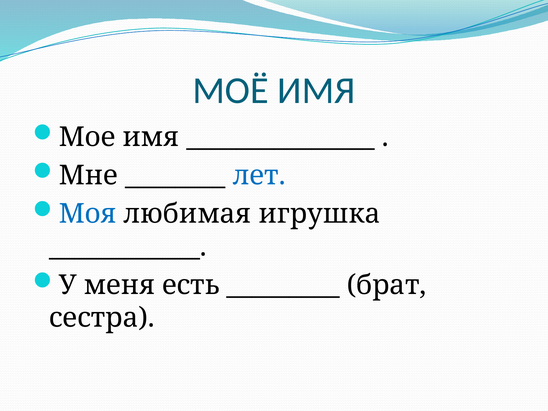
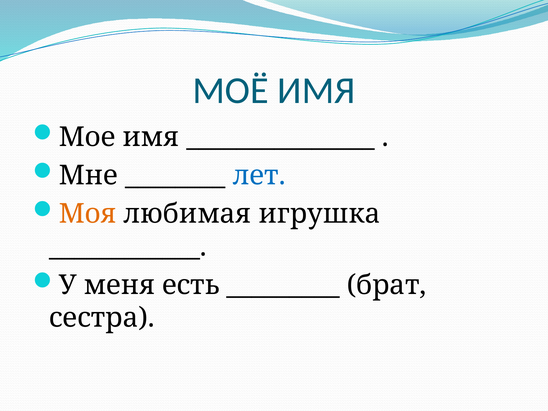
Моя colour: blue -> orange (88, 214)
